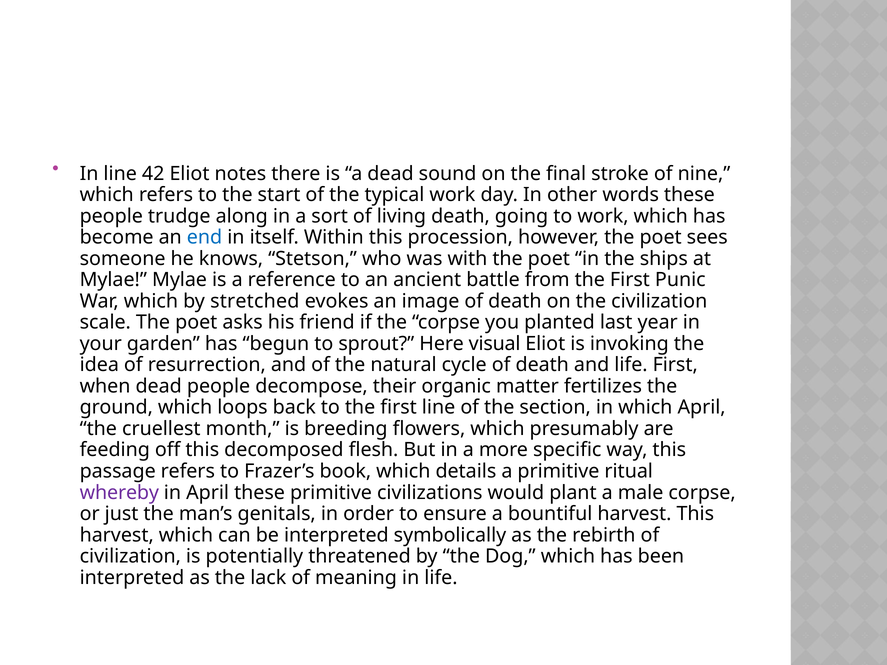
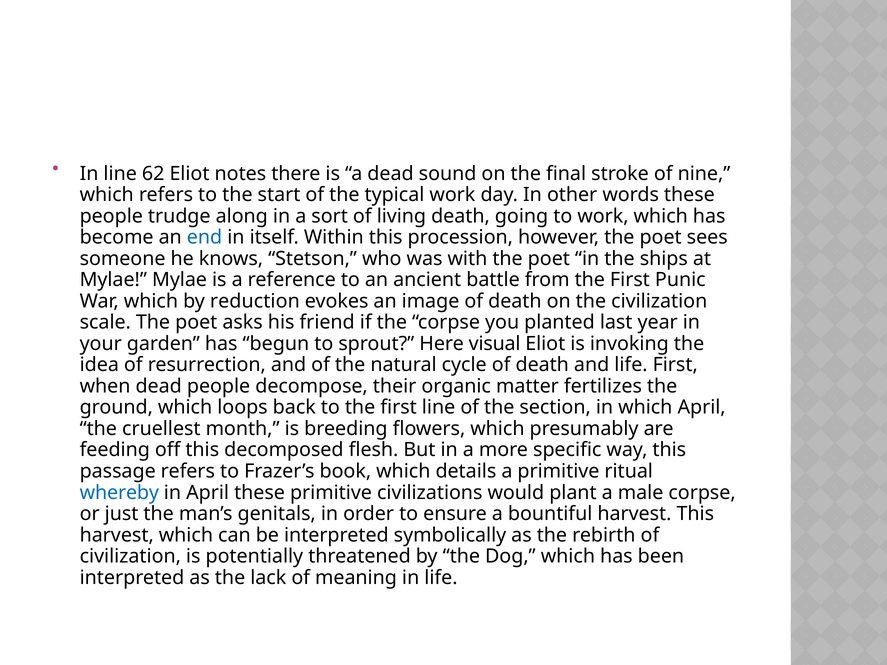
42: 42 -> 62 (153, 174)
stretched: stretched -> reduction (255, 301)
whereby colour: purple -> blue (119, 493)
